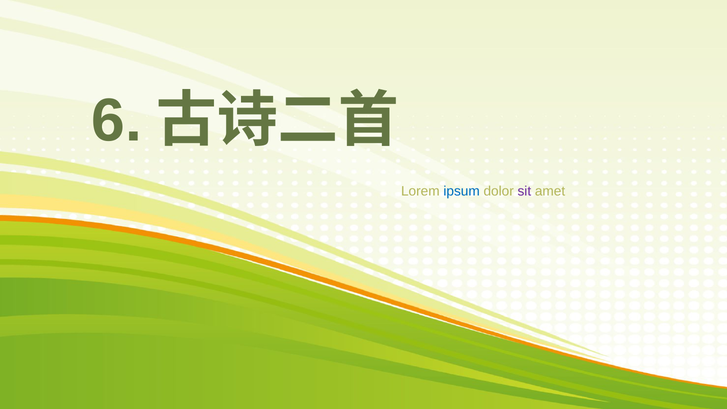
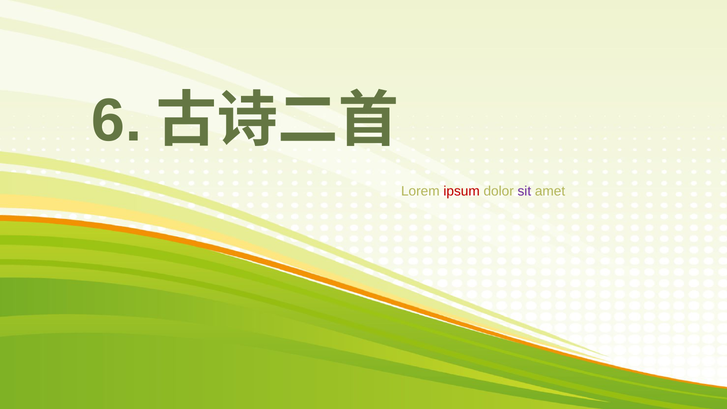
ipsum colour: blue -> red (462, 191)
